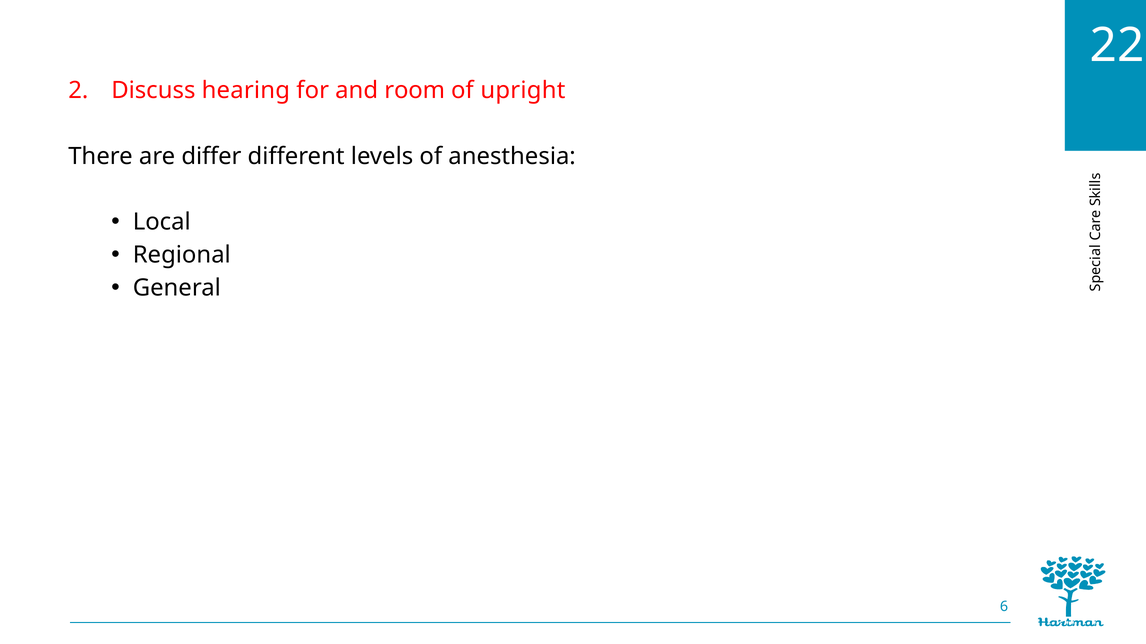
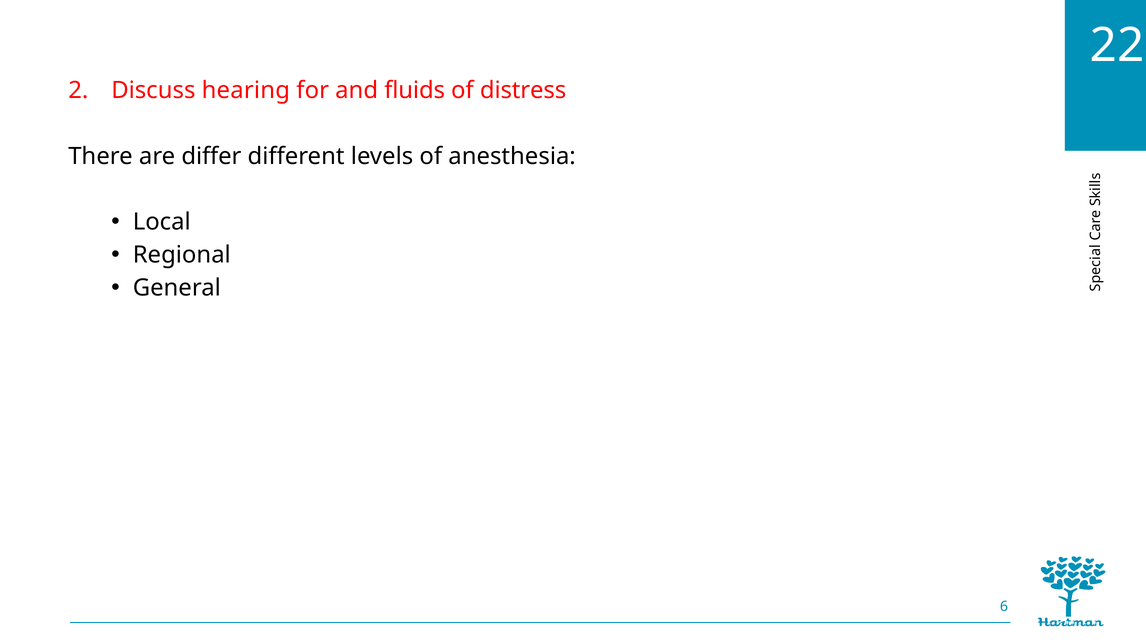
room: room -> fluids (415, 90)
upright: upright -> distress (523, 90)
